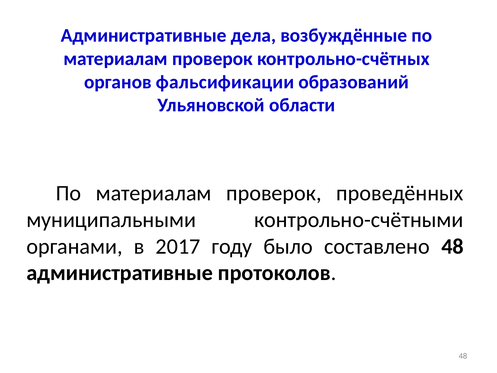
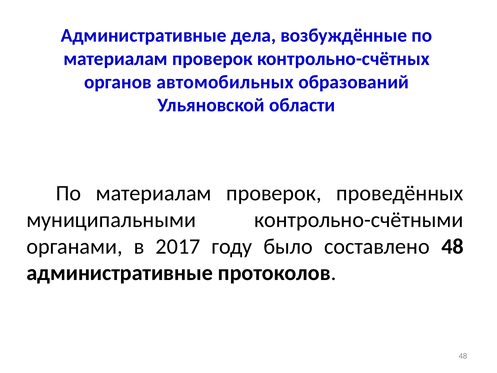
фальсификации: фальсификации -> автомобильных (225, 82)
